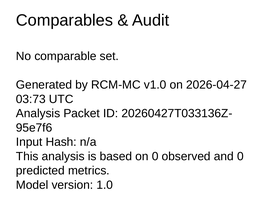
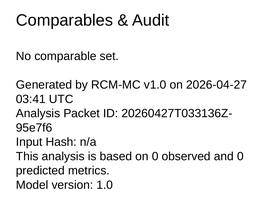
03:73: 03:73 -> 03:41 (31, 99)
